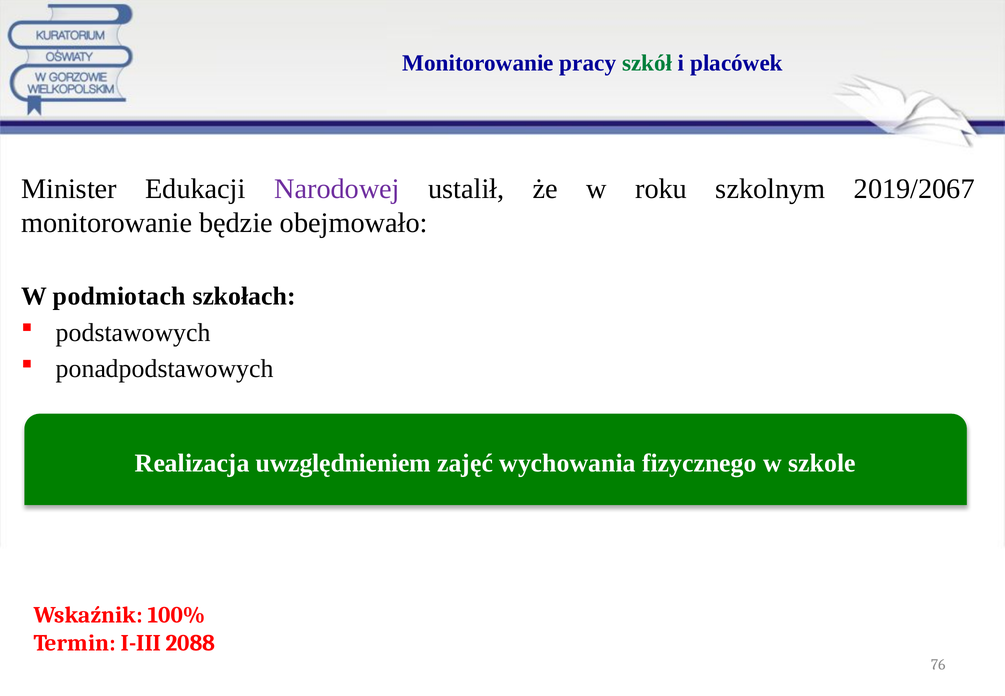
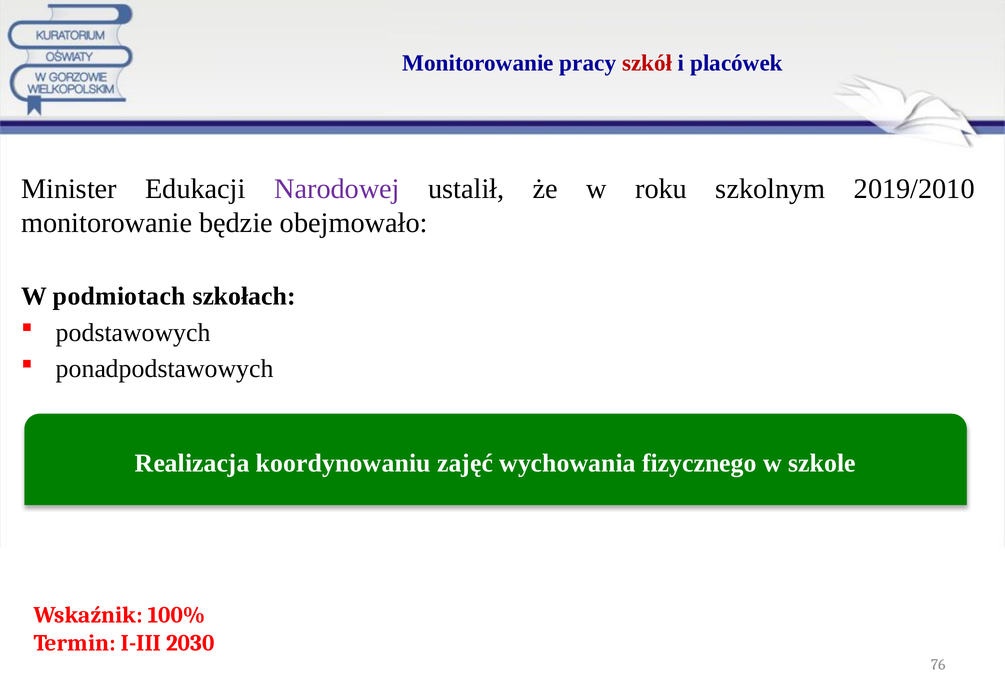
szkół colour: green -> red (647, 63)
2019/2067: 2019/2067 -> 2019/2010 (914, 189)
uwzględnieniem: uwzględnieniem -> koordynowaniu (343, 463)
2088: 2088 -> 2030 (190, 643)
